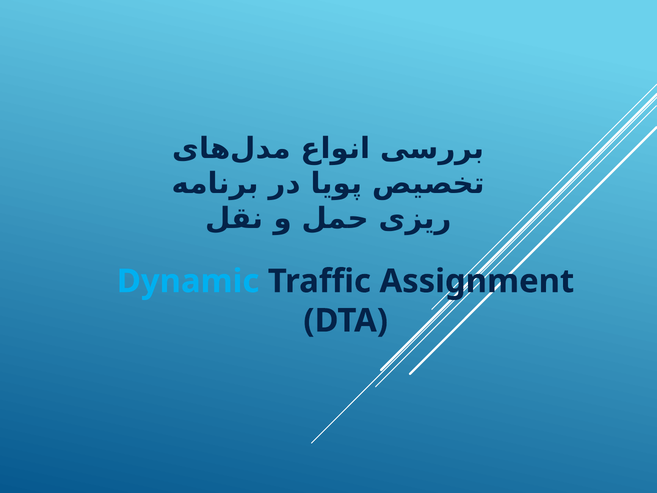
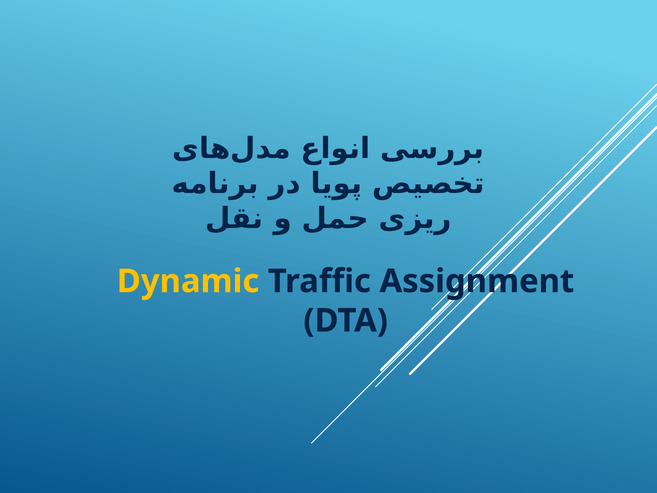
Dynamic colour: light blue -> yellow (188, 281)
